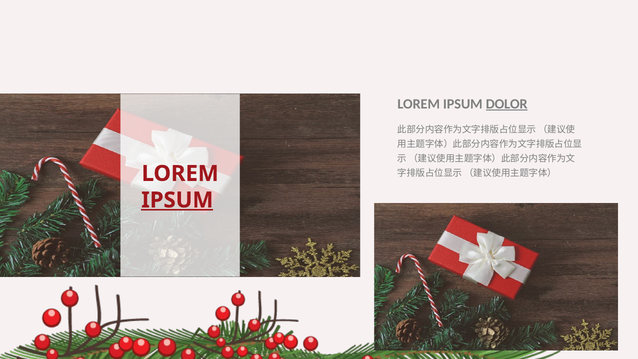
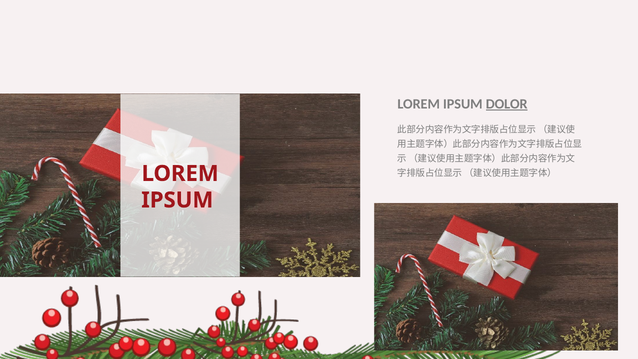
IPSUM underline: present -> none (177, 200)
